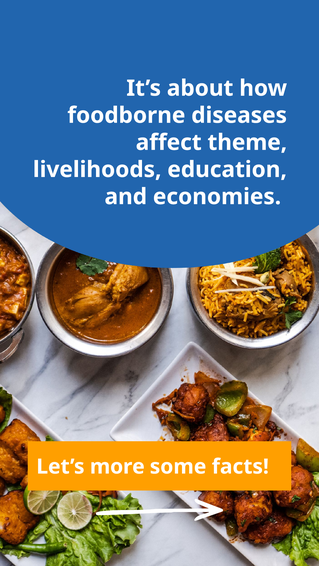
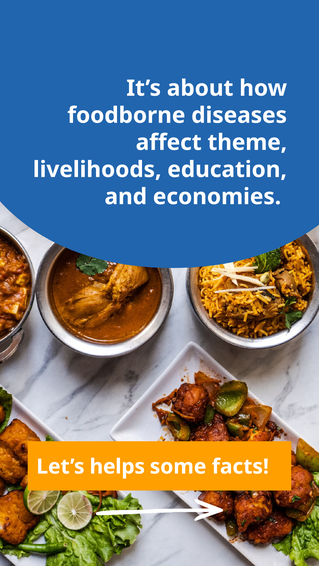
more: more -> helps (117, 468)
